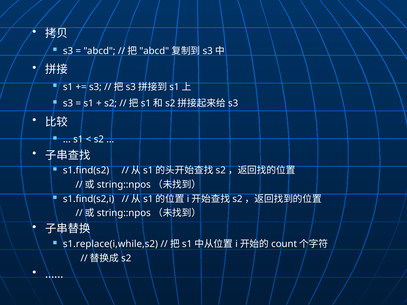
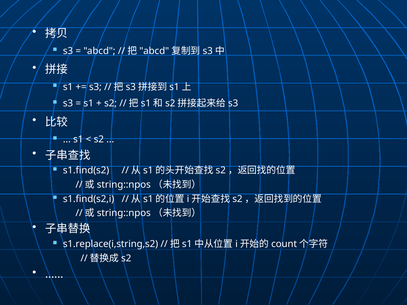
s1.replace(i,while,s2: s1.replace(i,while,s2 -> s1.replace(i,string,s2 (111, 244)
